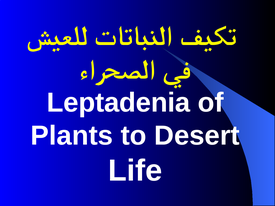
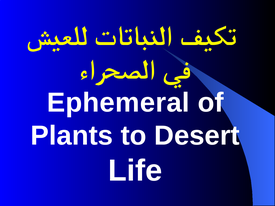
Leptadenia: Leptadenia -> Ephemeral (118, 103)
